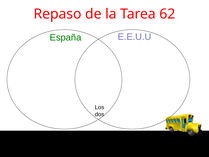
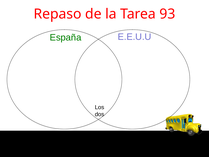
62: 62 -> 93 (167, 14)
